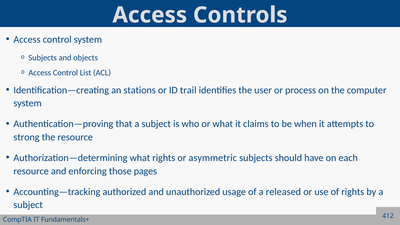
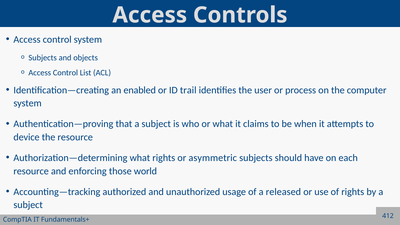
stations: stations -> enabled (140, 90)
strong: strong -> device (27, 137)
pages: pages -> world (145, 171)
